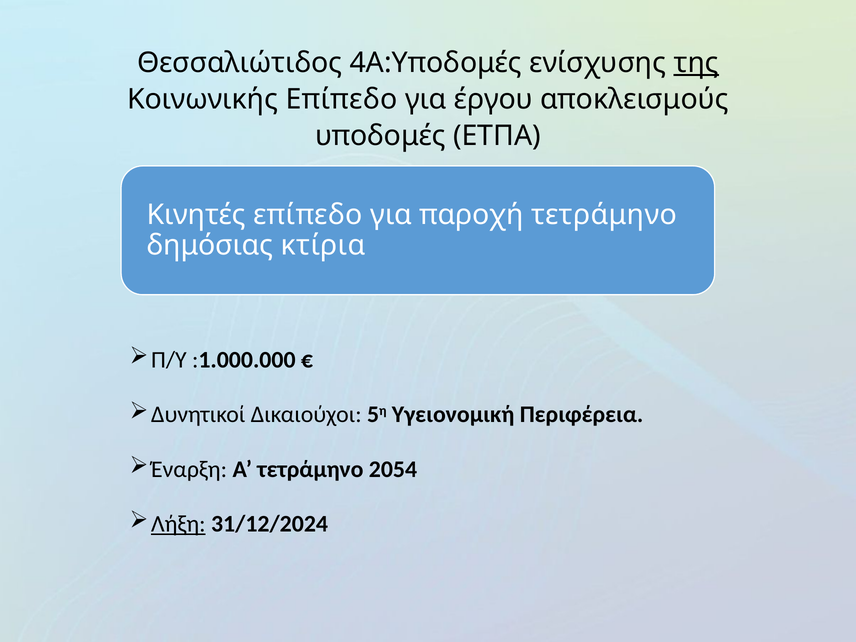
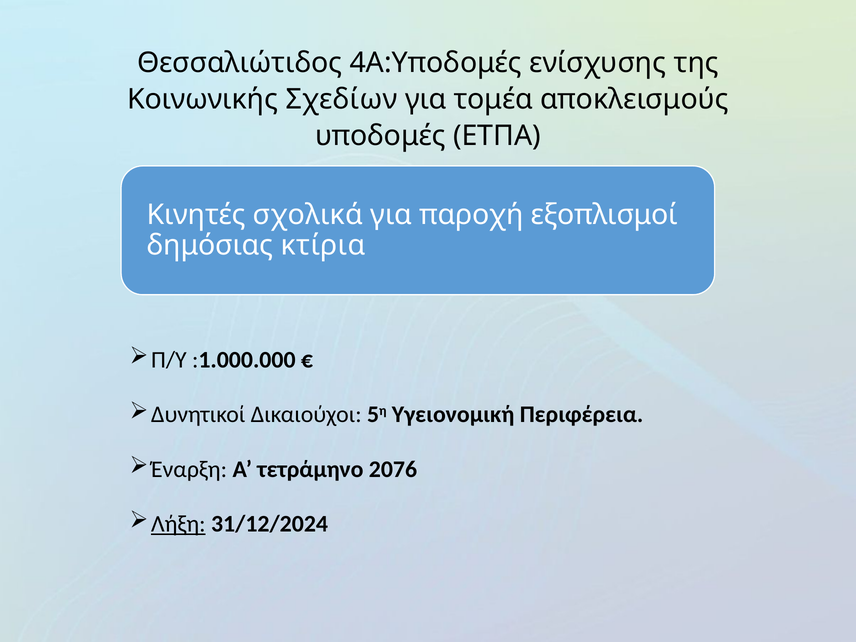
της underline: present -> none (696, 63)
Κοινωνικής Επίπεδο: Επίπεδο -> Σχεδίων (341, 99)
έργου: έργου -> τομέα (493, 99)
Κινητές επίπεδο: επίπεδο -> σχολικά (308, 215)
παροχή τετράμηνο: τετράμηνο -> εξοπλισμοί (604, 215)
2054: 2054 -> 2076 (393, 469)
